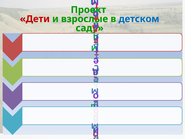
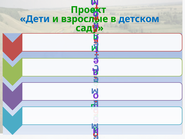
Дети colour: red -> blue (35, 19)
